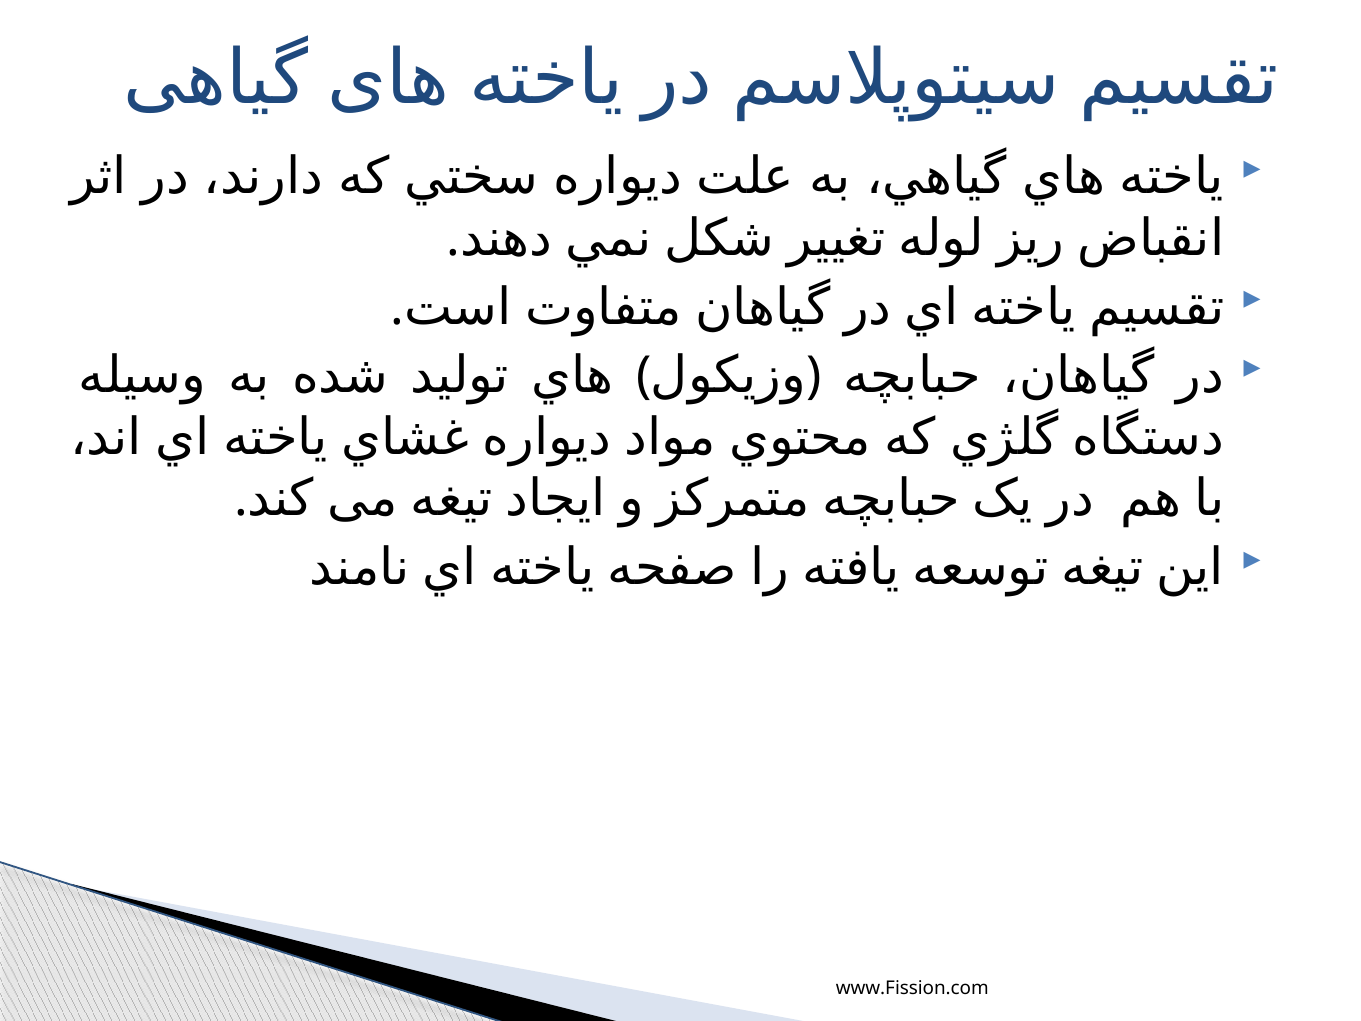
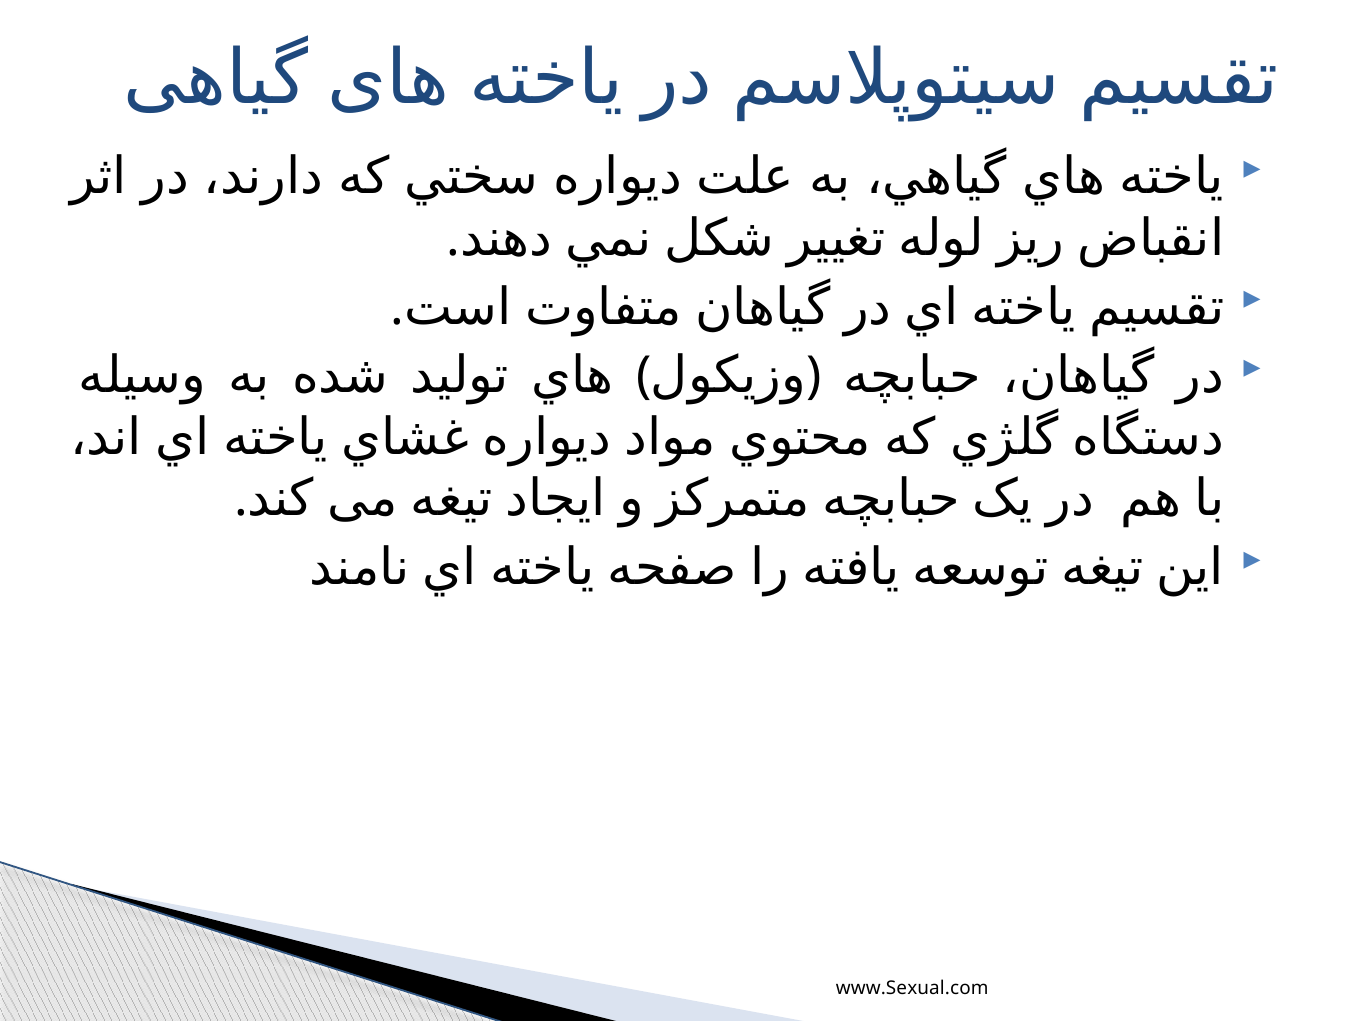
www.Fission.com: www.Fission.com -> www.Sexual.com (912, 988)
